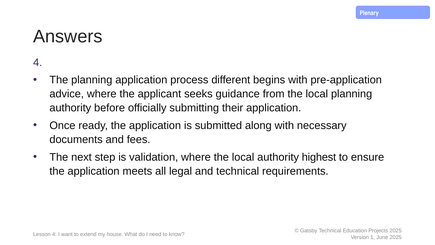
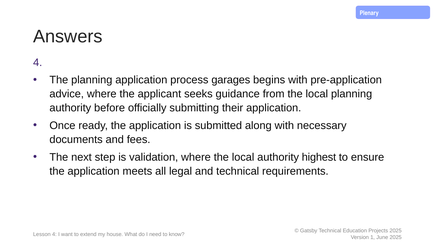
different: different -> garages (231, 80)
